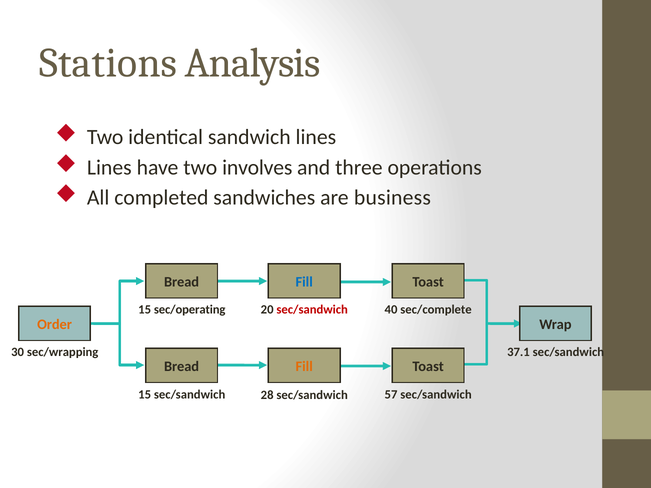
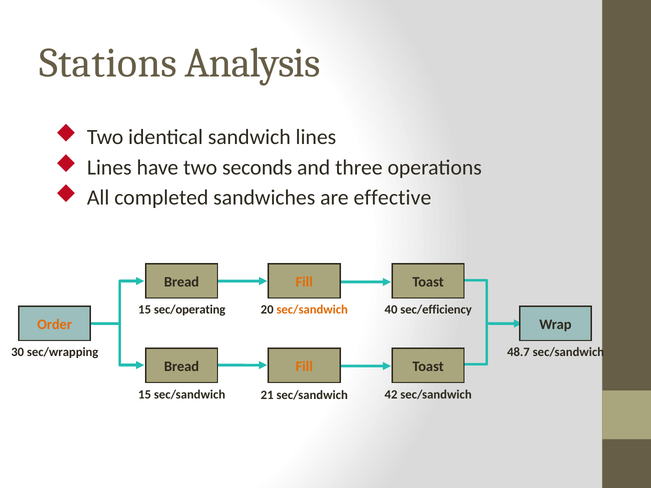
involves: involves -> seconds (257, 168)
business: business -> effective (392, 198)
Fill colour: blue -> orange (304, 282)
sec/sandwich colour: red -> orange (312, 310)
sec/complete: sec/complete -> sec/efficiency (436, 310)
37.1: 37.1 -> 48.7 (518, 352)
28: 28 -> 21 (267, 395)
57: 57 -> 42 (391, 395)
